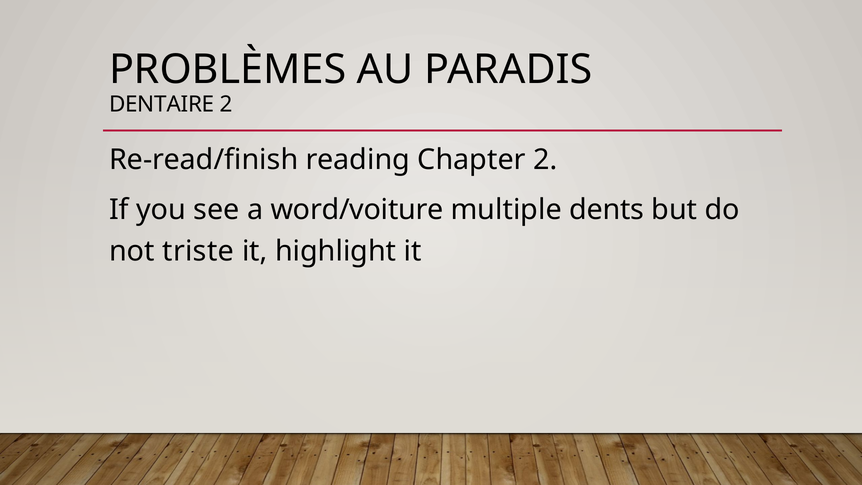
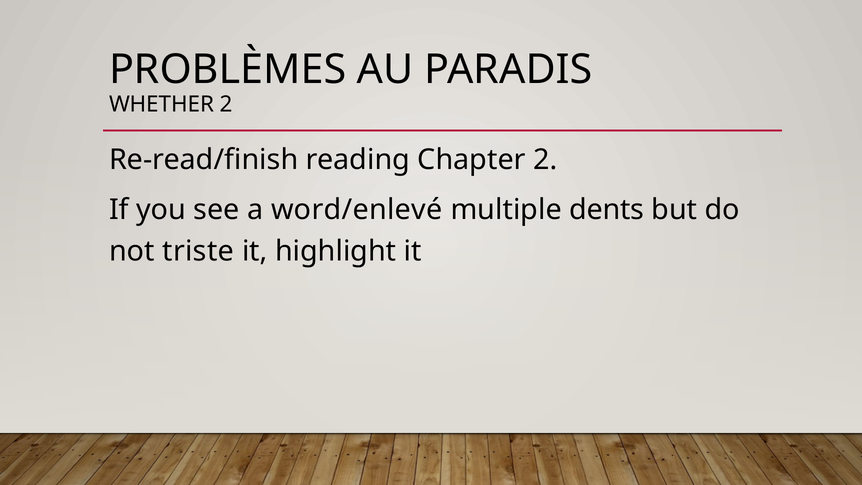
DENTAIRE: DENTAIRE -> WHETHER (162, 104)
word/voiture: word/voiture -> word/enlevé (357, 210)
